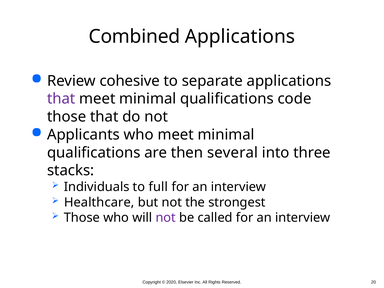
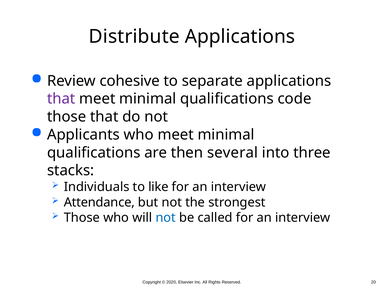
Combined: Combined -> Distribute (134, 37)
full: full -> like (158, 187)
Healthcare: Healthcare -> Attendance (99, 202)
not colour: purple -> blue (166, 218)
